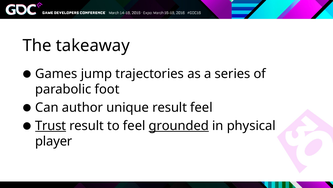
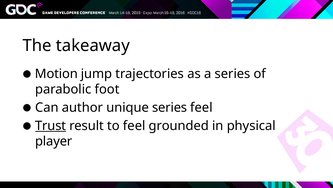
Games: Games -> Motion (56, 73)
unique result: result -> series (170, 107)
grounded underline: present -> none (179, 125)
